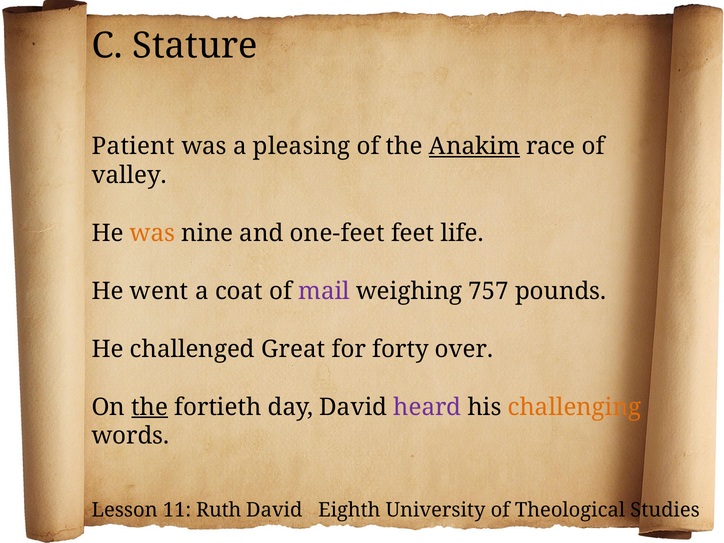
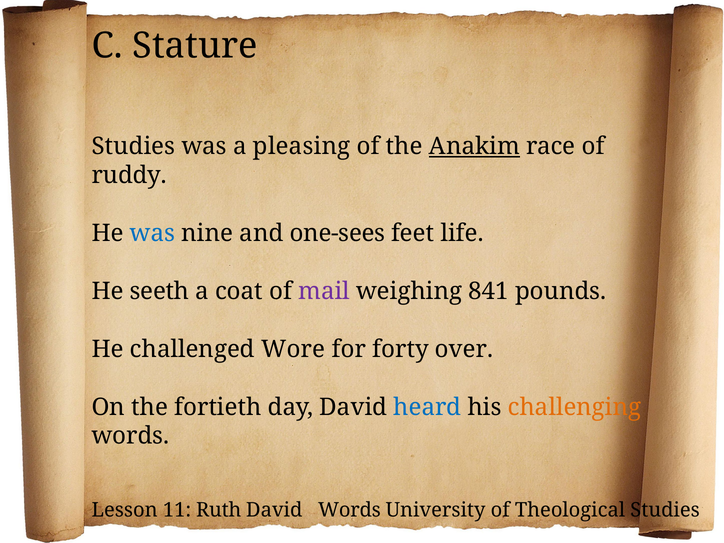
Patient: Patient -> Studies (133, 146)
valley: valley -> ruddy (129, 175)
was colour: orange -> blue (152, 233)
one-feet: one-feet -> one-sees (337, 233)
went: went -> seeth (159, 291)
757: 757 -> 841 (489, 291)
Great: Great -> Wore (293, 349)
the underline: present -> none (150, 407)
heard colour: purple -> blue (427, 407)
David Eighth: Eighth -> Words (349, 510)
